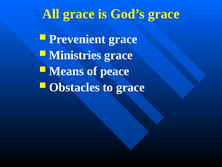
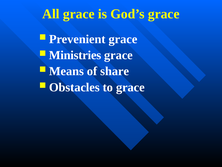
peace: peace -> share (115, 71)
